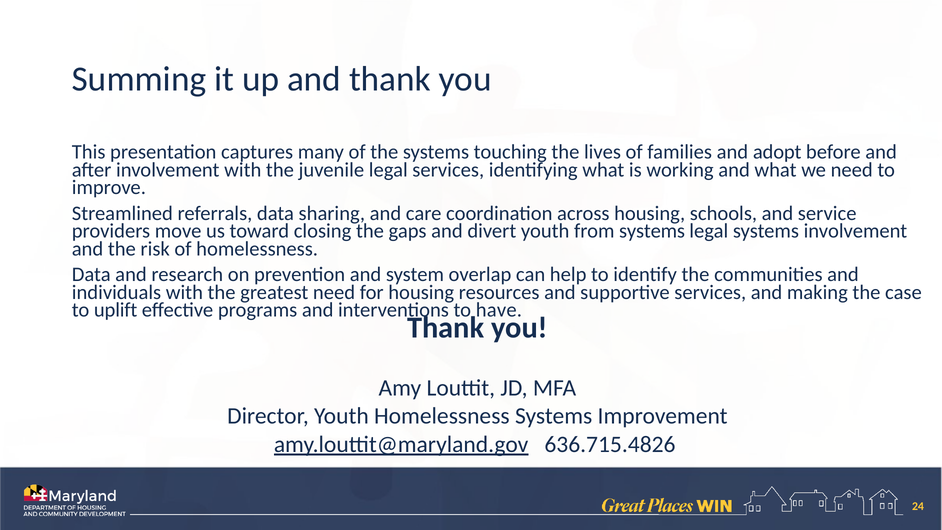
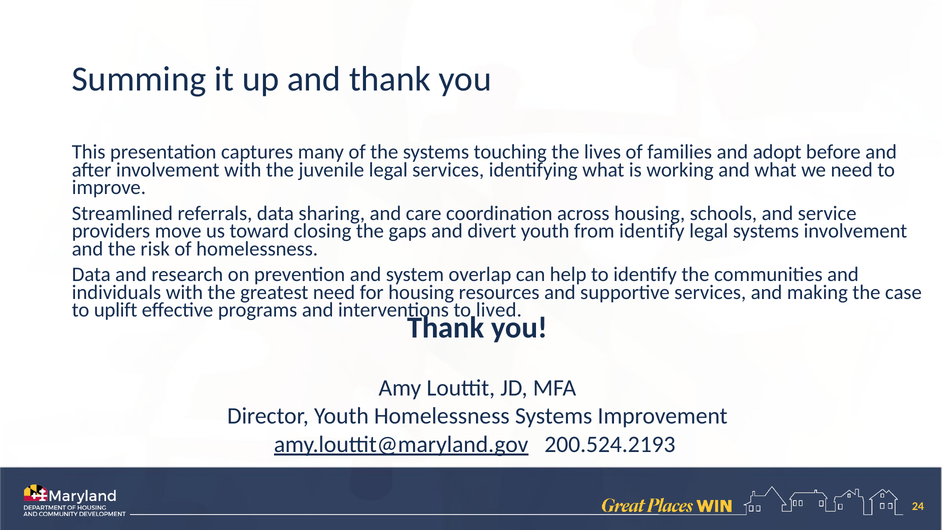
from systems: systems -> identify (652, 231)
have: have -> lived (499, 310)
636.715.4826: 636.715.4826 -> 200.524.2193 (610, 444)
